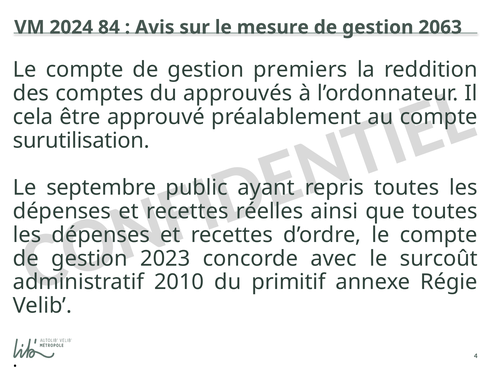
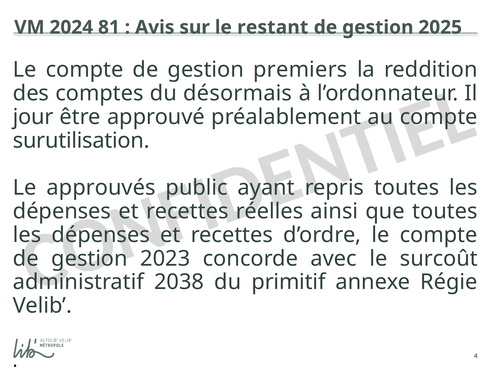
84: 84 -> 81 (109, 27)
mesure: mesure -> restant (273, 27)
2063: 2063 -> 2025 (440, 27)
approuvés: approuvés -> désormais (238, 93)
cela: cela -> jour (33, 117)
septembre: septembre -> approuvés (101, 188)
2010: 2010 -> 2038 (179, 282)
